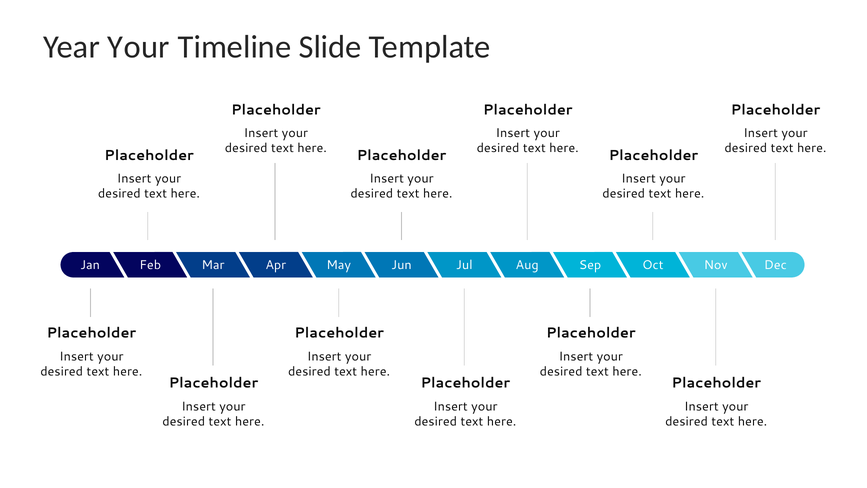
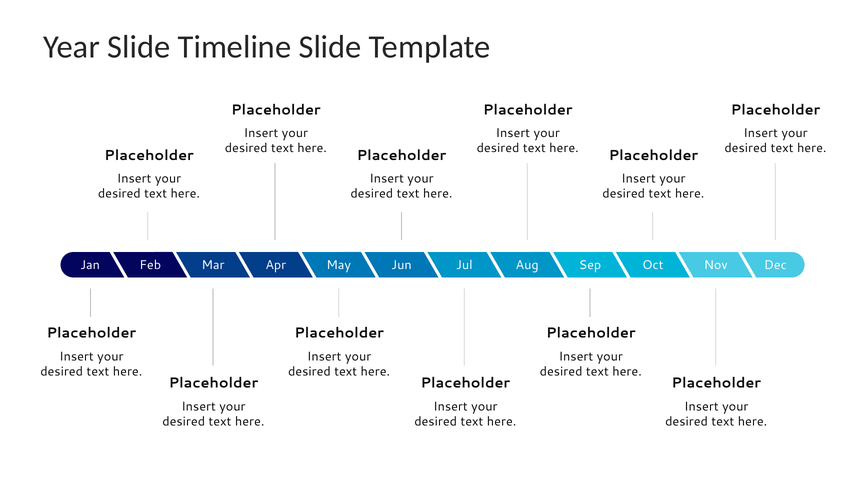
Year Your: Your -> Slide (139, 47)
